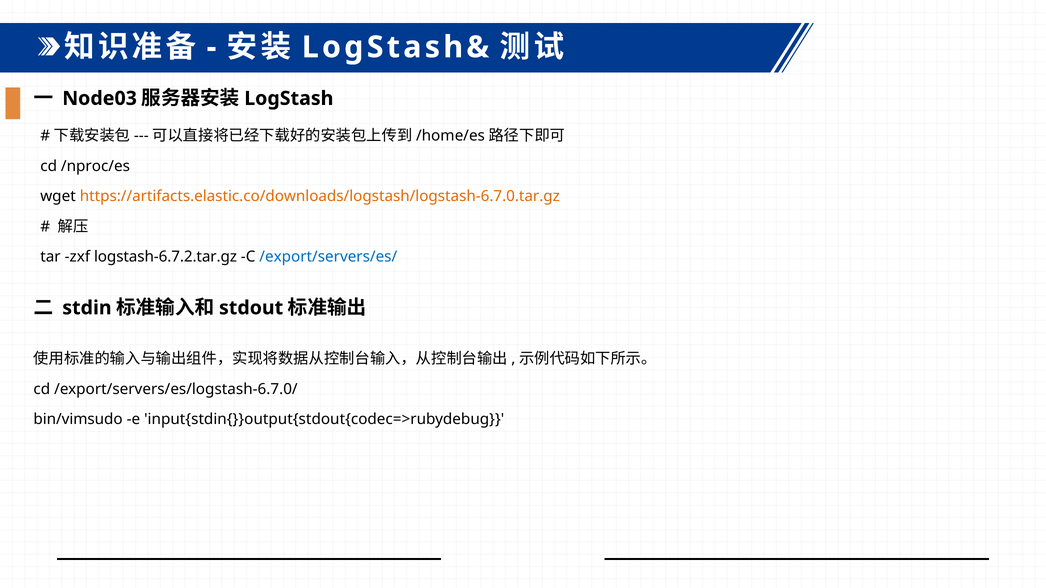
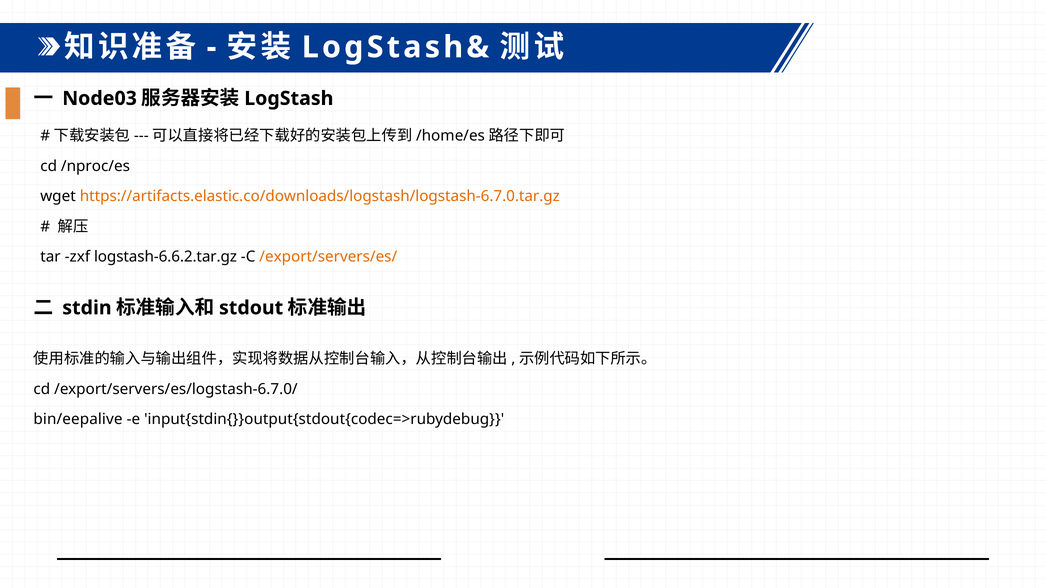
logstash-6.7.2.tar.gz: logstash-6.7.2.tar.gz -> logstash-6.6.2.tar.gz (166, 257)
/export/servers/es/ colour: blue -> orange (328, 257)
bin/vimsudo: bin/vimsudo -> bin/eepalive (78, 420)
